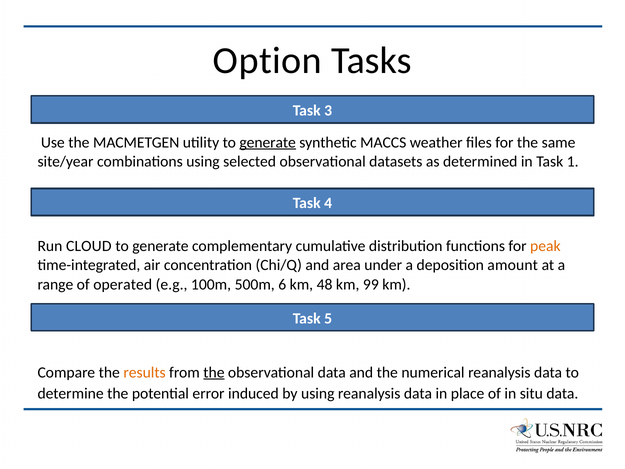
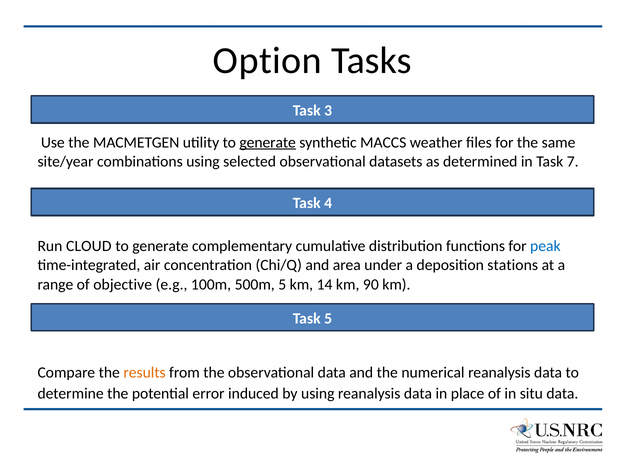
1: 1 -> 7 (573, 162)
peak colour: orange -> blue (545, 246)
amount: amount -> stations (513, 265)
operated: operated -> objective (123, 285)
500m 6: 6 -> 5 (282, 285)
48: 48 -> 14 (325, 285)
99: 99 -> 90 (371, 285)
the underline: present -> none (214, 372)
